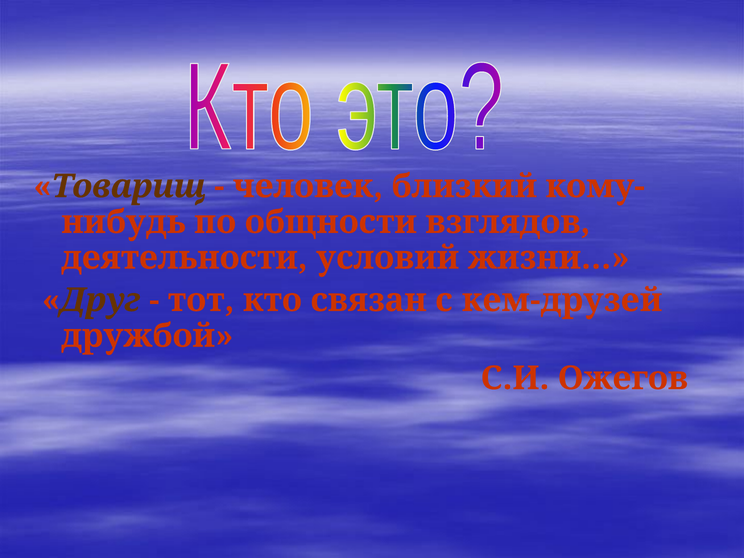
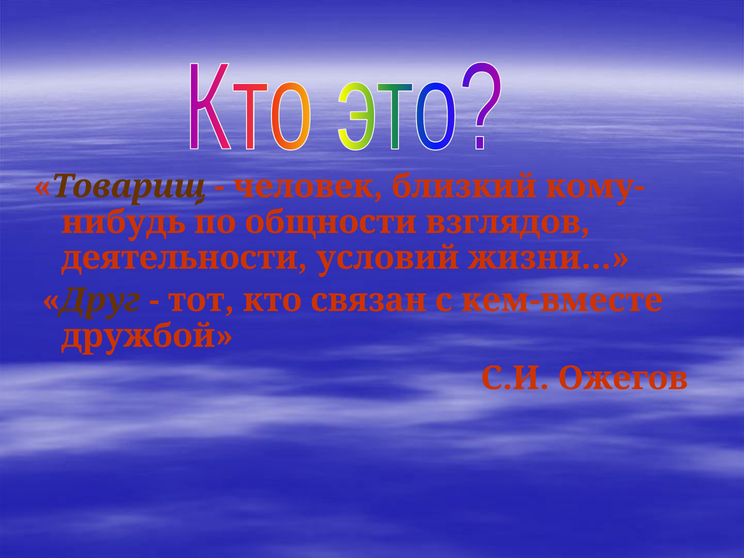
кем-друзей: кем-друзей -> кем-вместе (562, 300)
